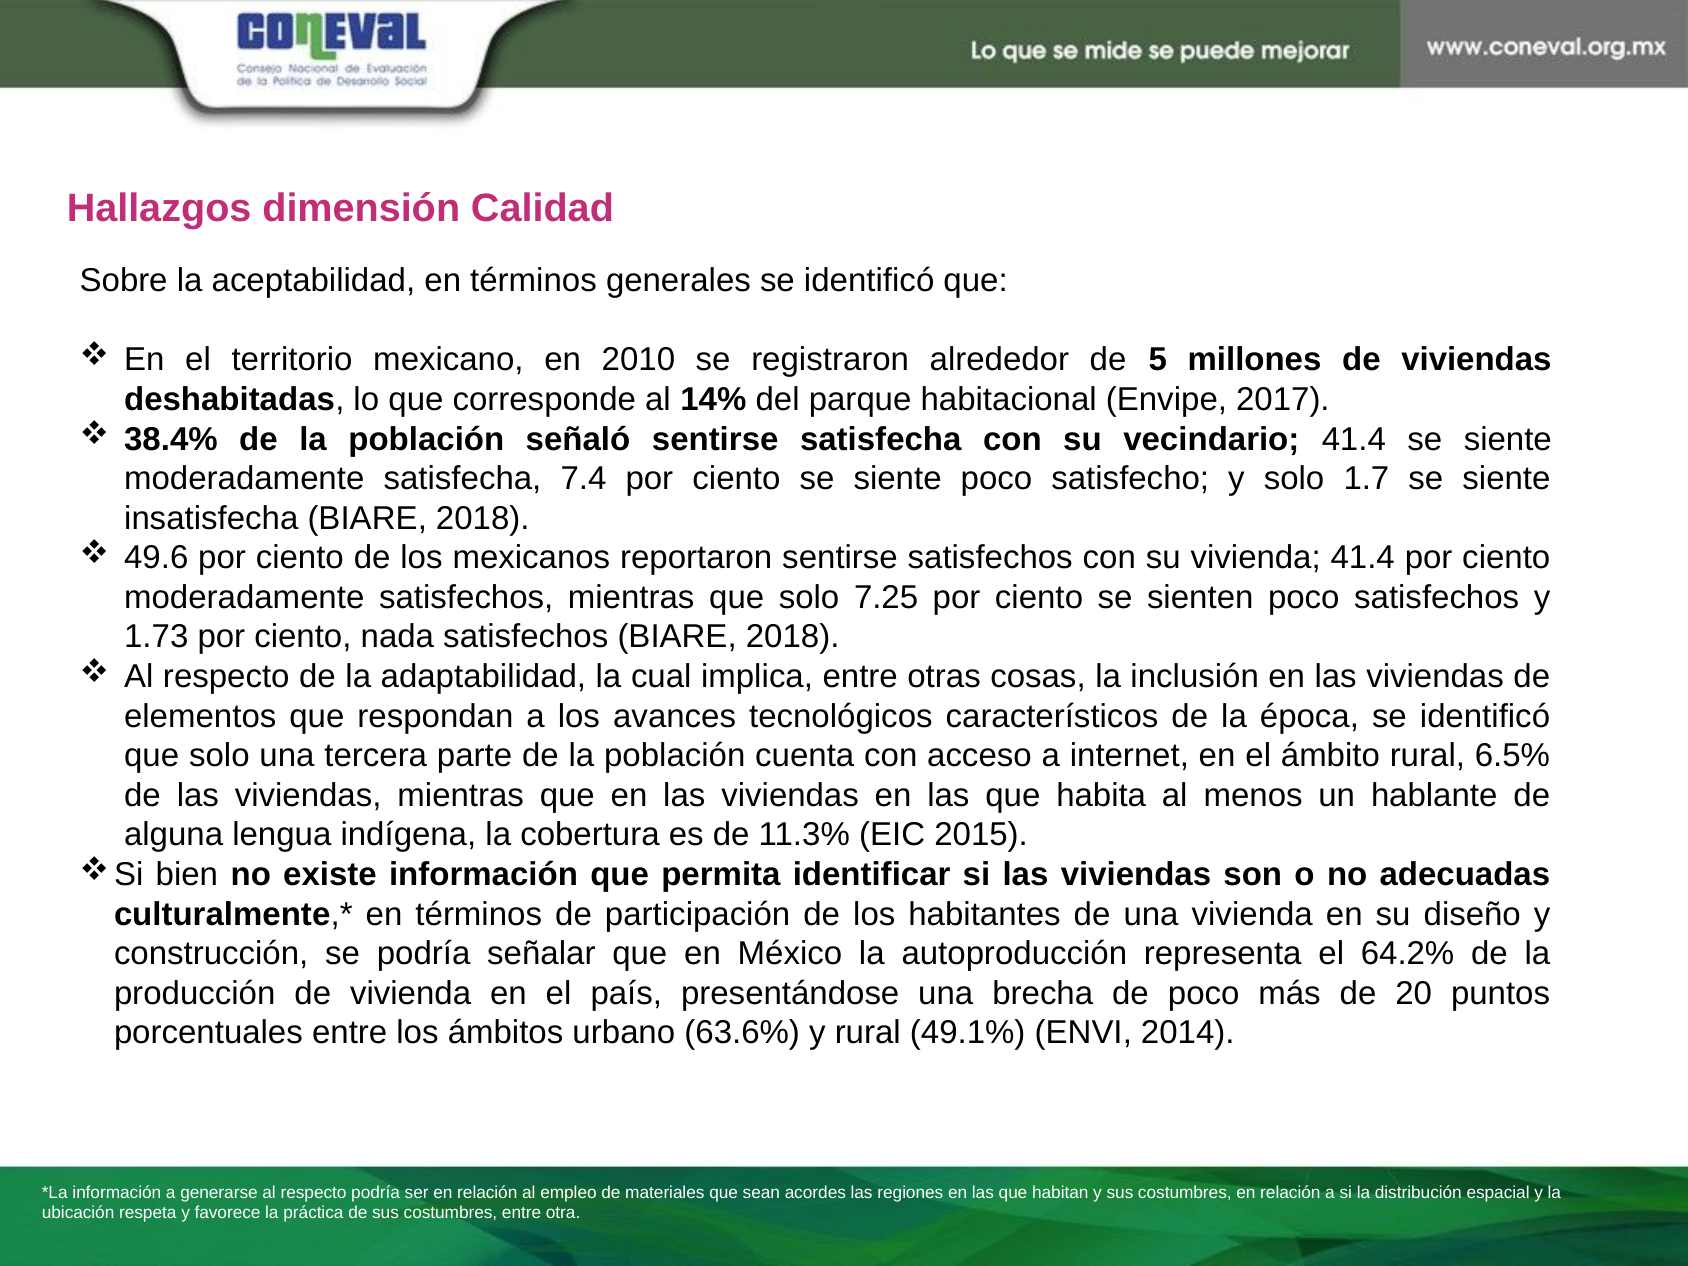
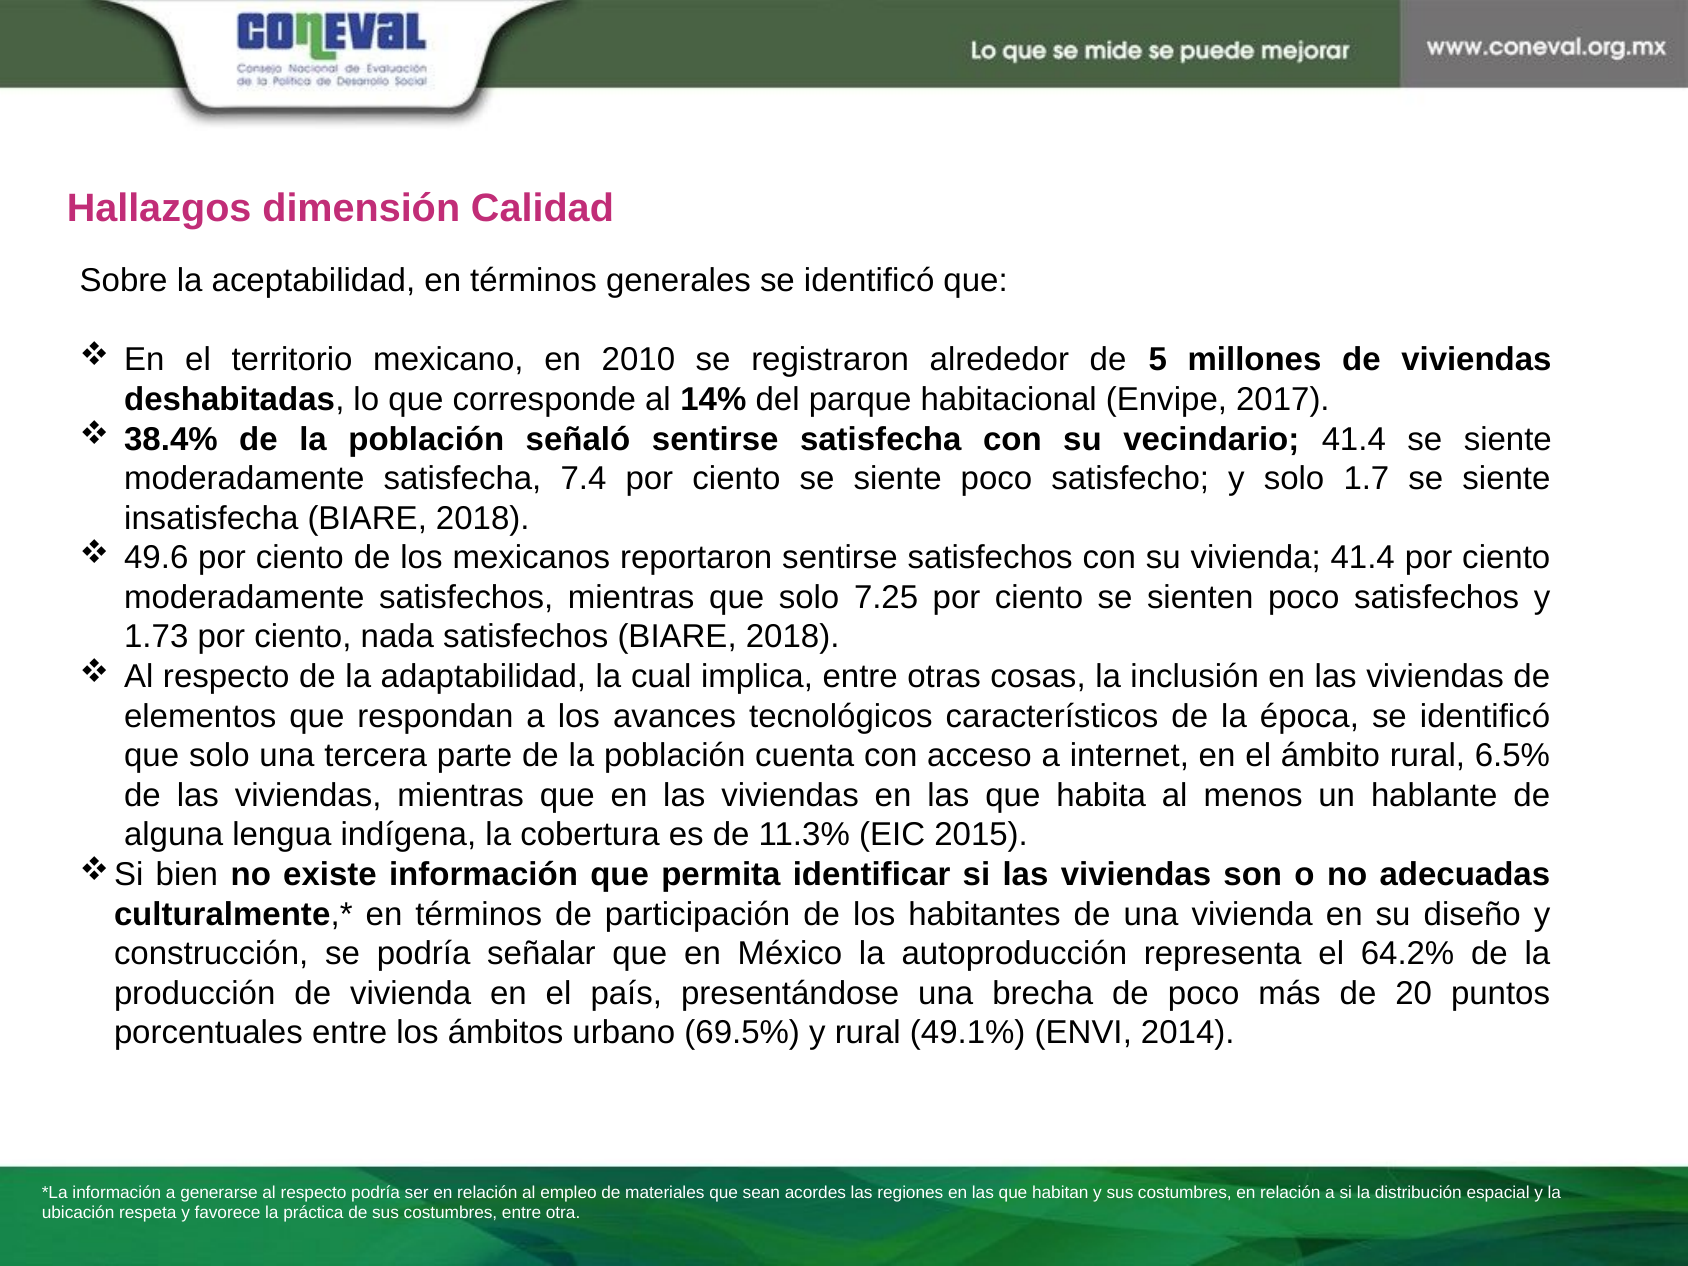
63.6%: 63.6% -> 69.5% (742, 1033)
